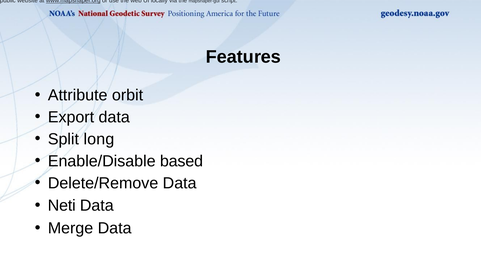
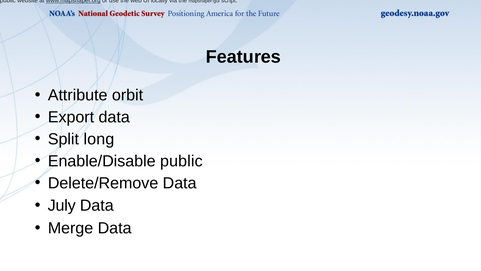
Enable/Disable based: based -> public (181, 161)
Neti: Neti -> July (62, 205)
